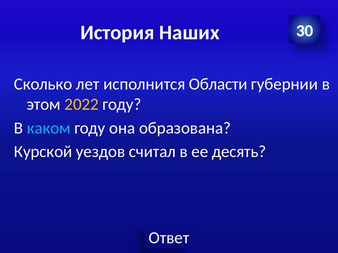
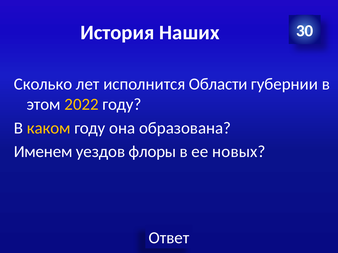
каком colour: light blue -> yellow (49, 128)
Курской: Курской -> Именем (43, 152)
считал: считал -> флоры (152, 152)
десять: десять -> новых (239, 152)
